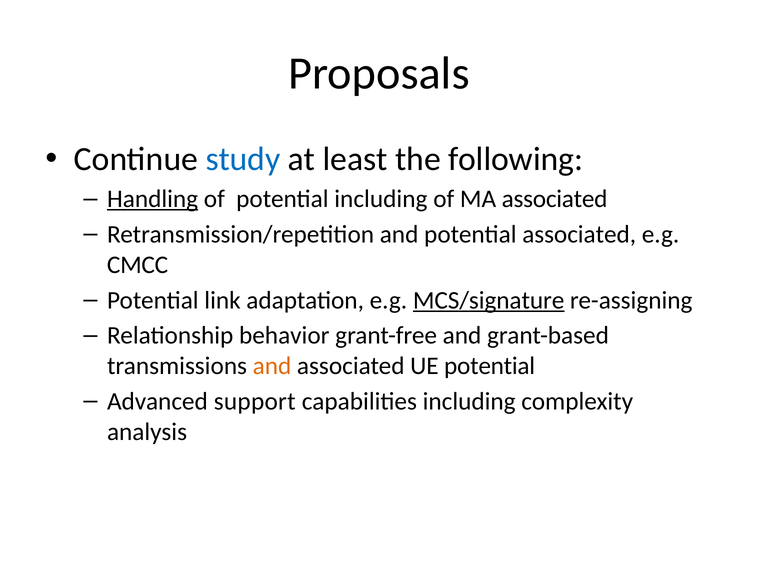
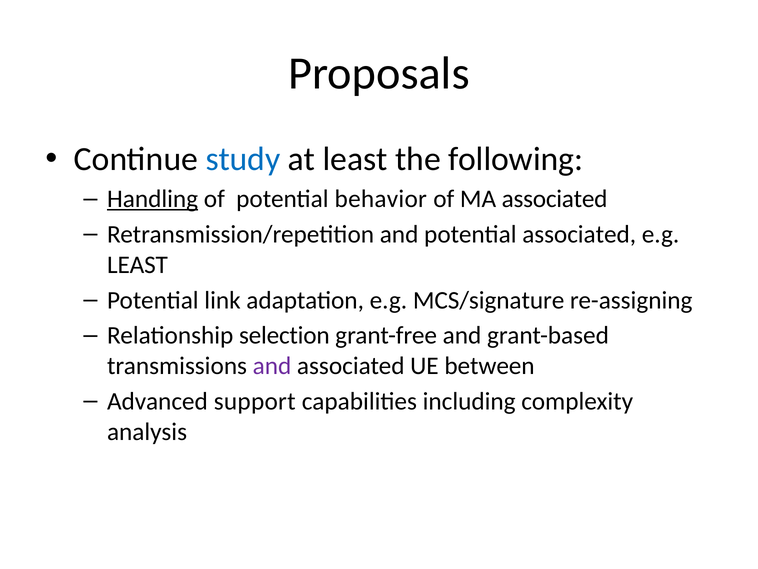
potential including: including -> behavior (381, 199)
CMCC: CMCC -> LEAST (137, 265)
MCS/signature underline: present -> none (489, 300)
behavior: behavior -> selection (284, 335)
and colour: orange -> purple (272, 366)
UE potential: potential -> between (490, 366)
